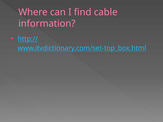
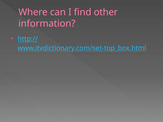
cable: cable -> other (106, 12)
